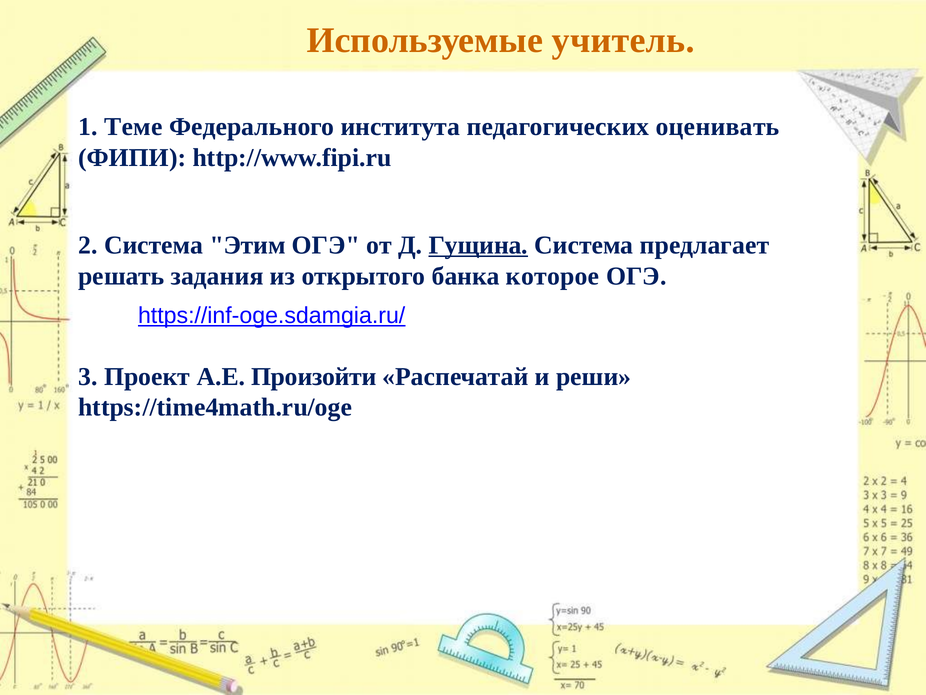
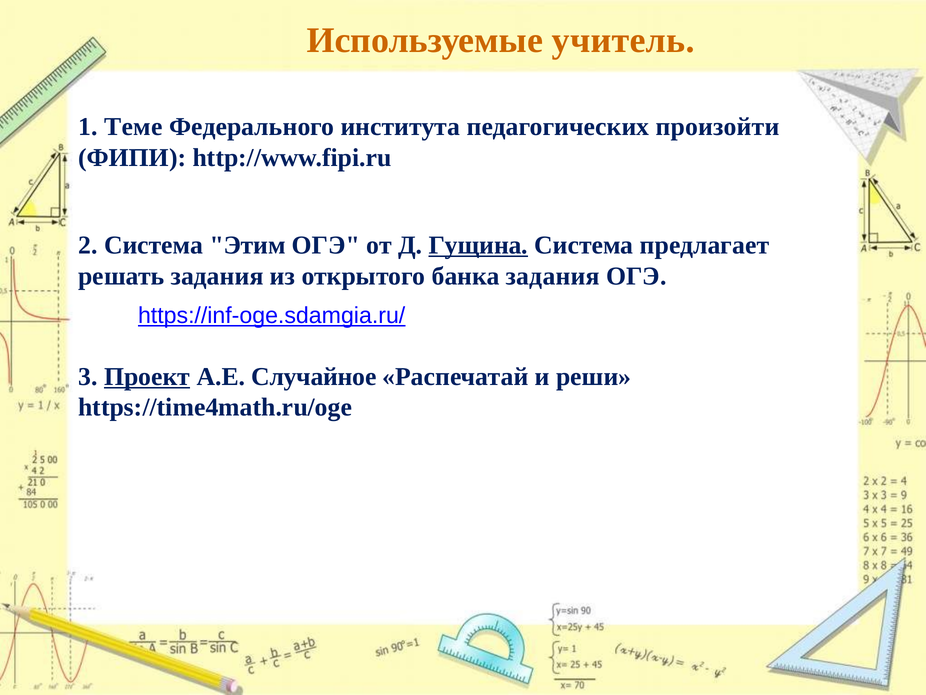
оценивать: оценивать -> произойти (718, 127)
банка которое: которое -> задания (553, 276)
Проект underline: none -> present (147, 376)
Произойти: Произойти -> Случайное (314, 376)
